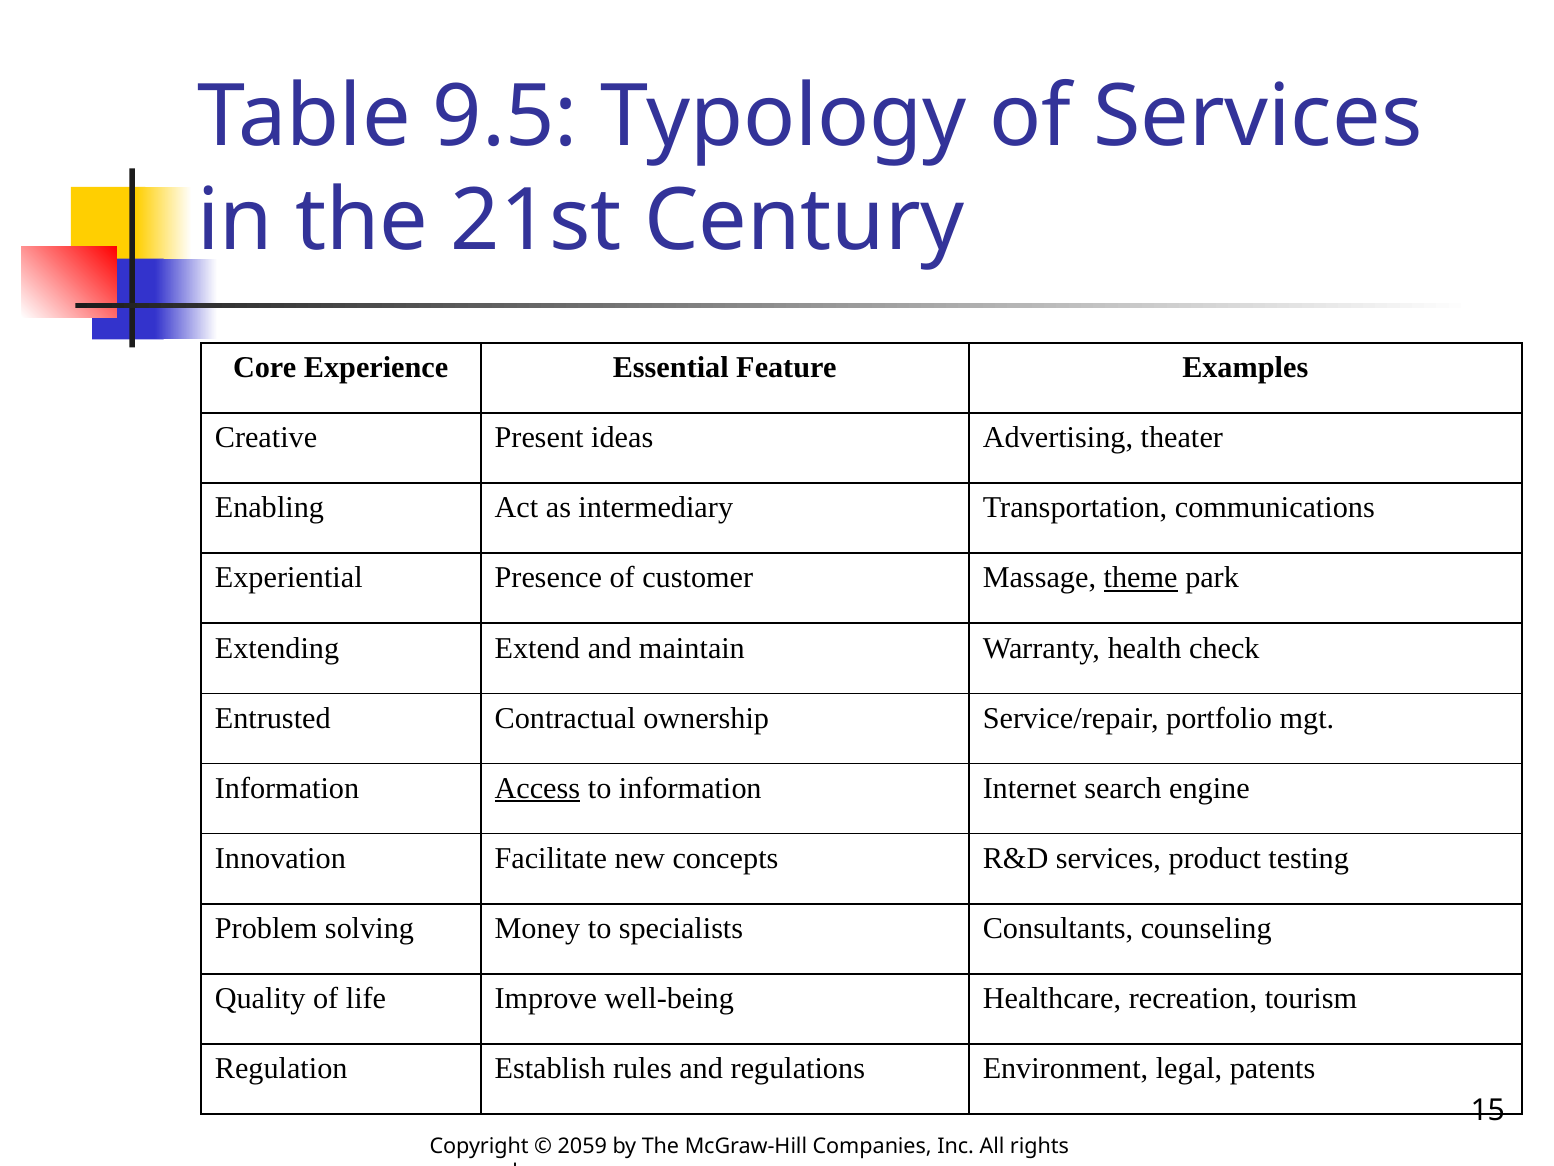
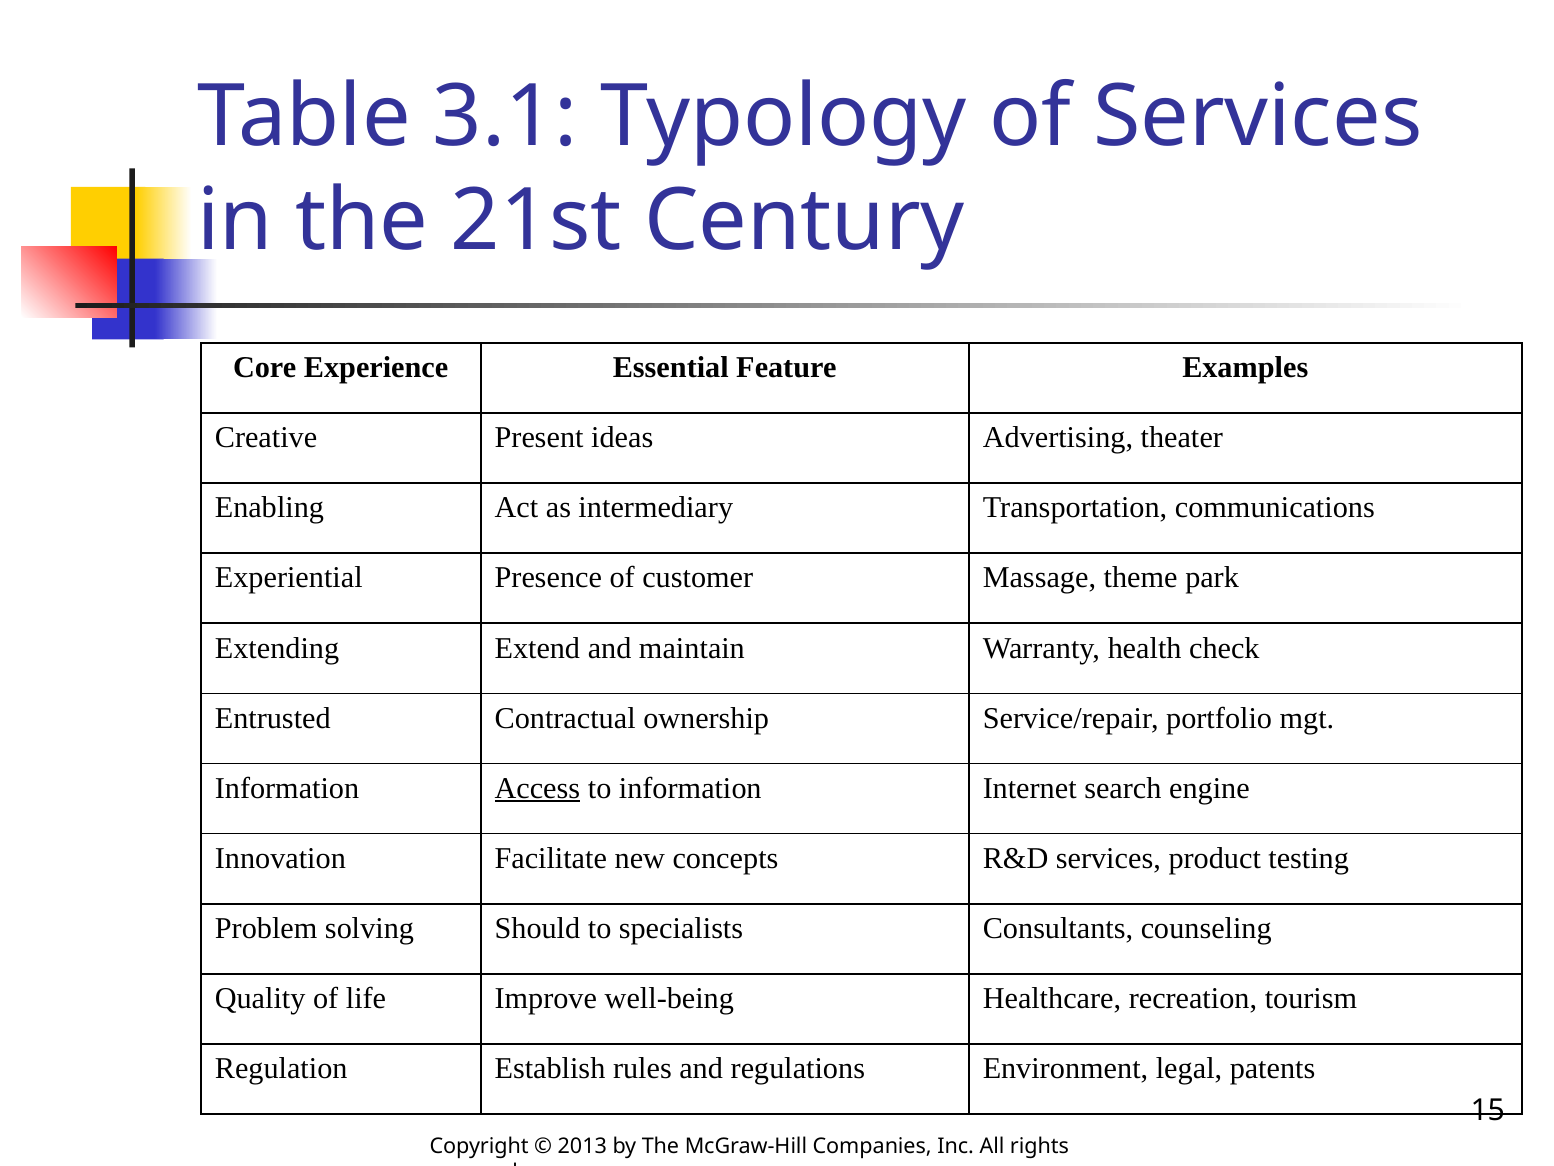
9.5: 9.5 -> 3.1 (505, 117)
theme underline: present -> none (1141, 578)
Money: Money -> Should (537, 928)
2059: 2059 -> 2013 (582, 1145)
